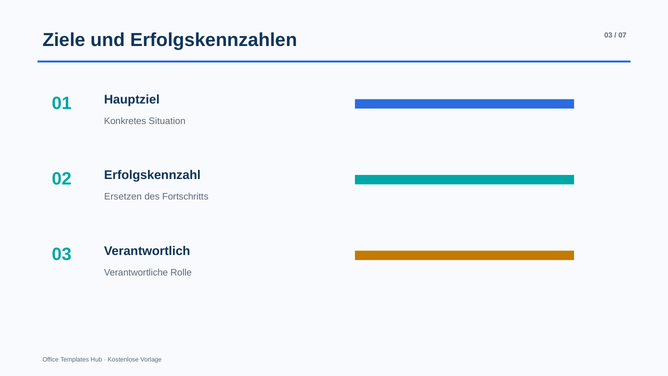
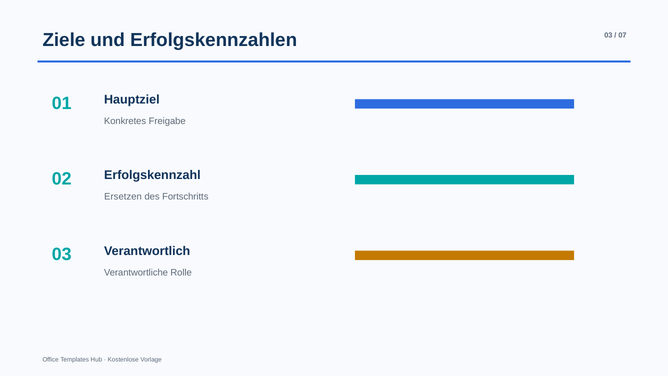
Situation: Situation -> Freigabe (167, 121)
